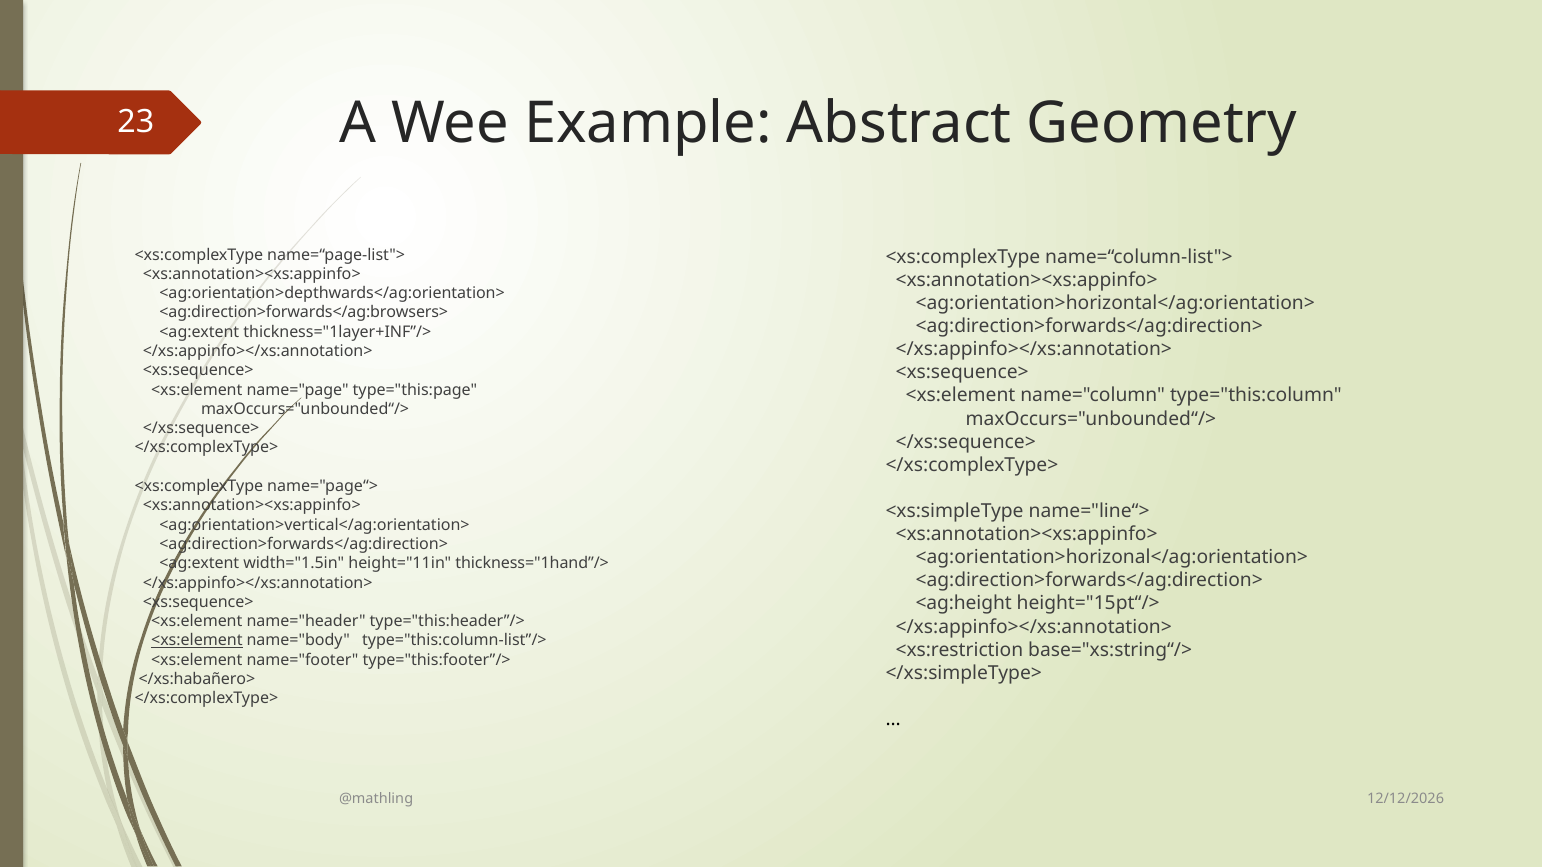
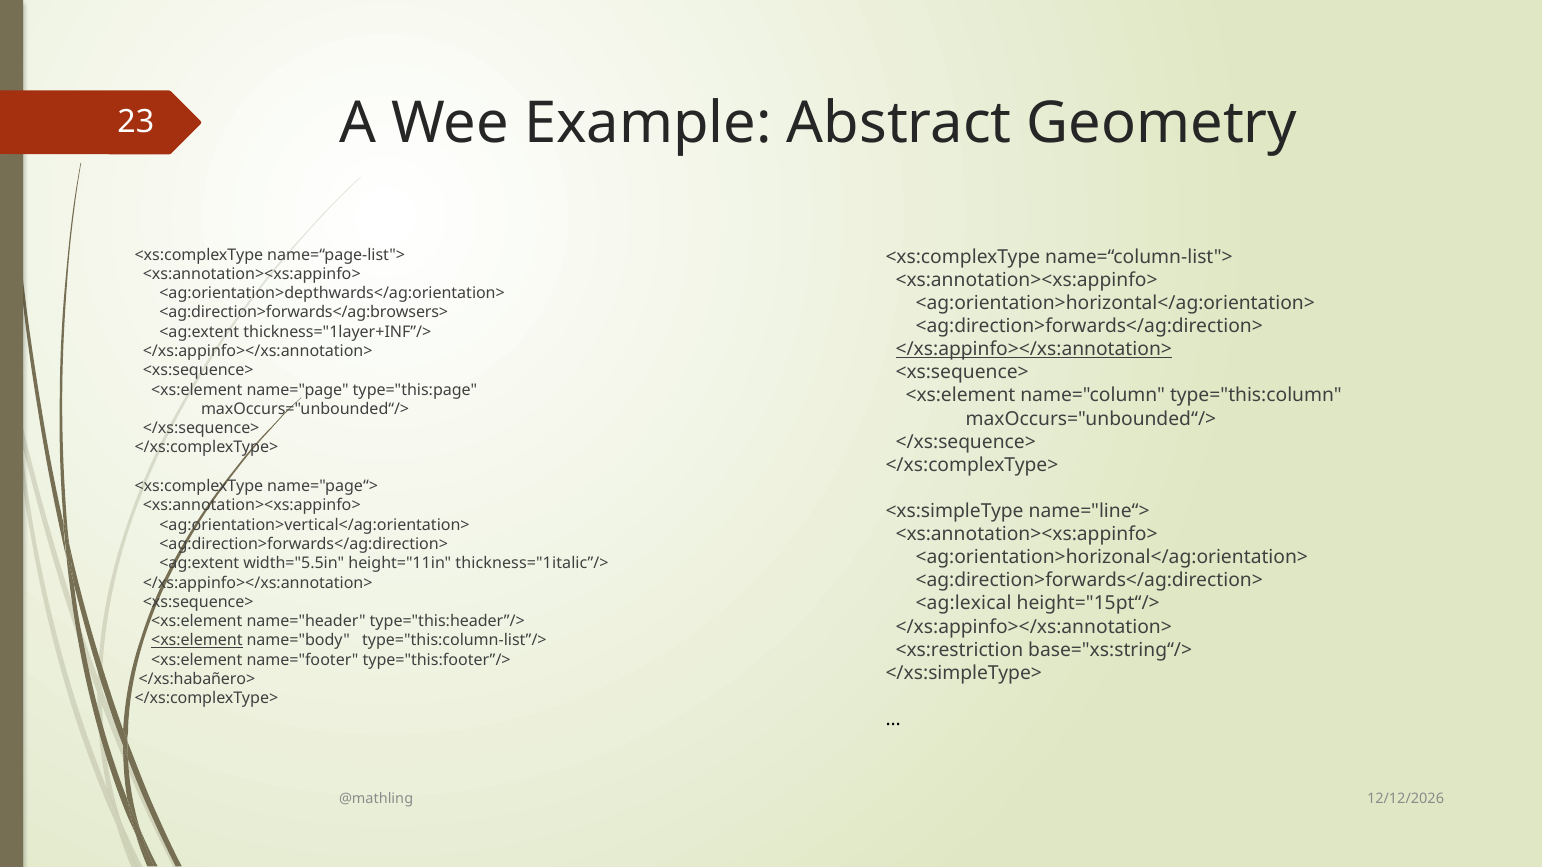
</xs:appinfo></xs:annotation> underline: none -> present (1034, 349)
width="1.5in: width="1.5in -> width="5.5in (294, 564)
thickness="1hand”/>: thickness="1hand”/> -> thickness="1italic”/> (532, 564)
<ag:height: <ag:height -> <ag:lexical (964, 604)
